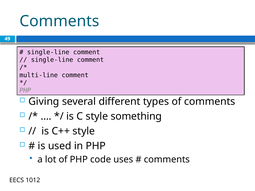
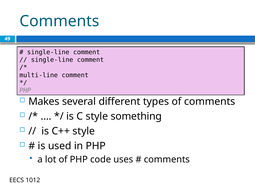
Giving: Giving -> Makes (44, 102)
